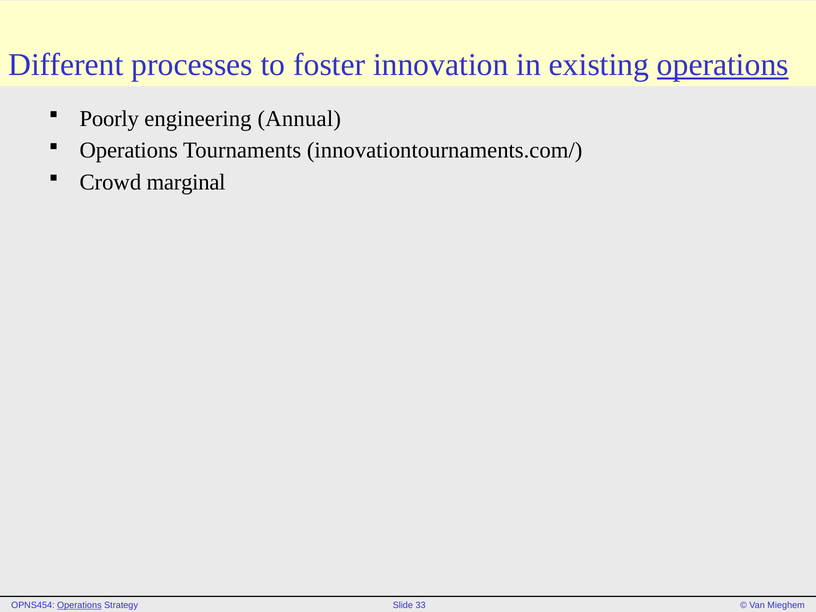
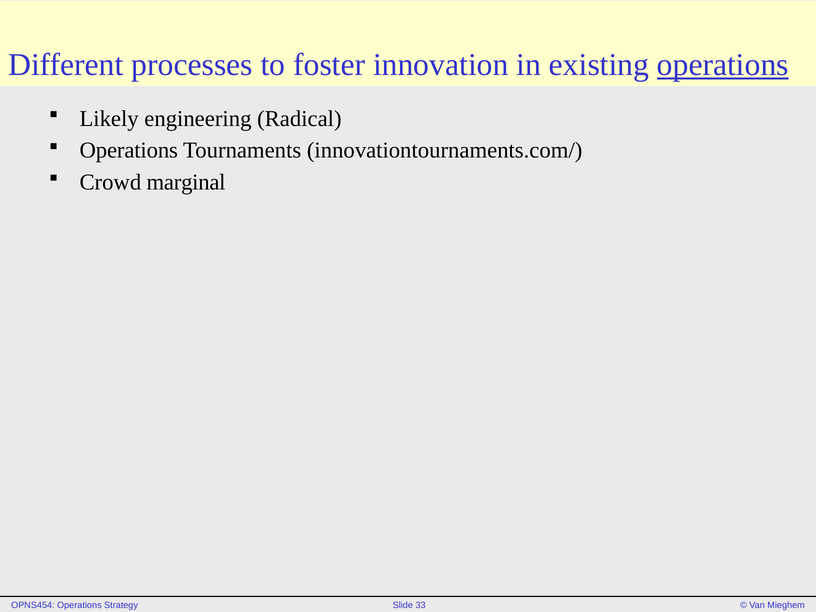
Poorly: Poorly -> Likely (109, 119)
Annual: Annual -> Radical (299, 119)
Operations underline: present -> none (79, 605)
